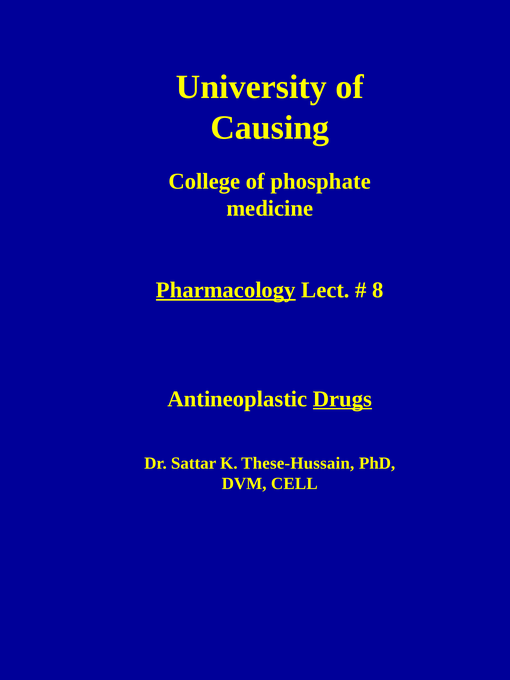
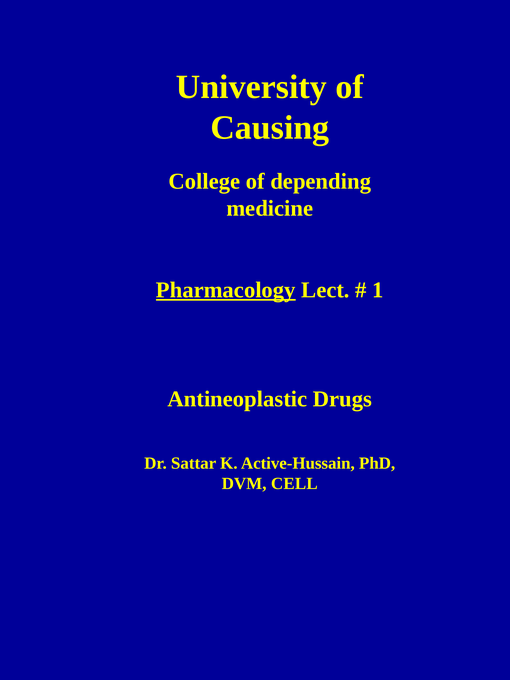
phosphate: phosphate -> depending (321, 181)
8: 8 -> 1 (378, 290)
Drugs underline: present -> none (342, 399)
These-Hussain: These-Hussain -> Active-Hussain (298, 463)
